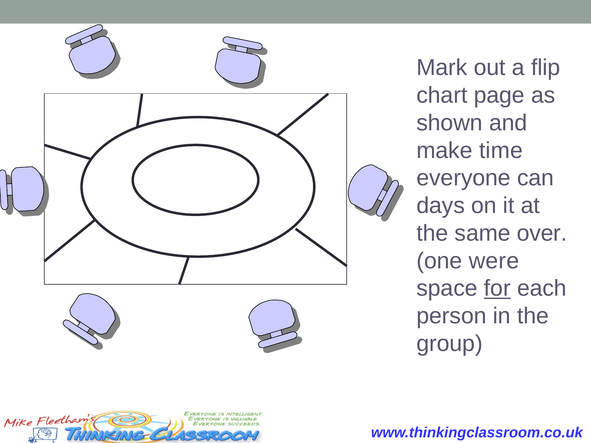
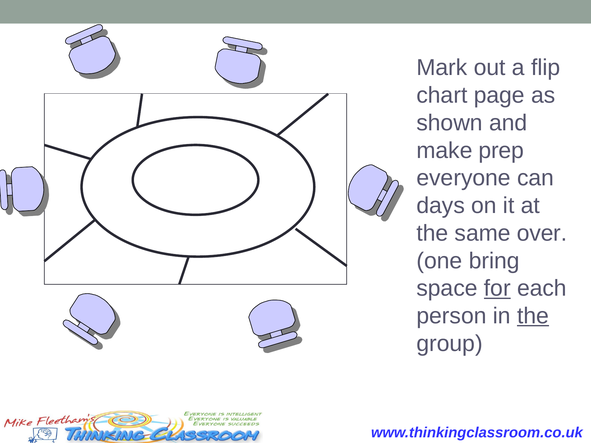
time: time -> prep (501, 151)
were: were -> bring (494, 261)
the underline: none -> present (533, 316)
